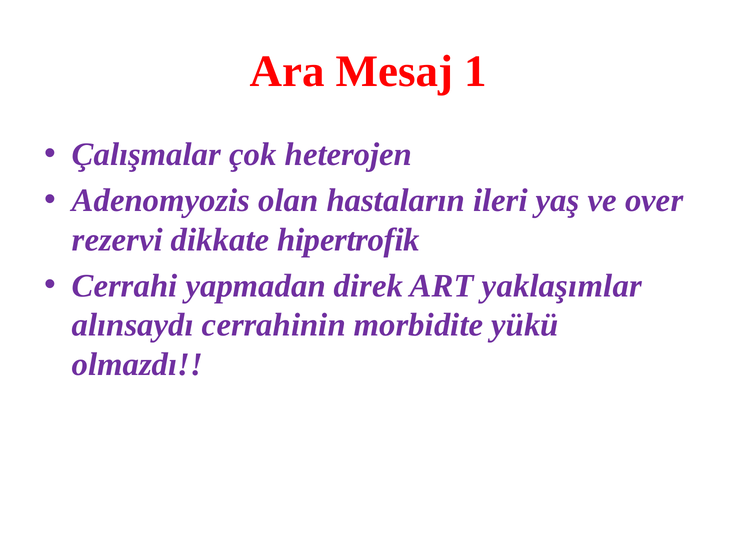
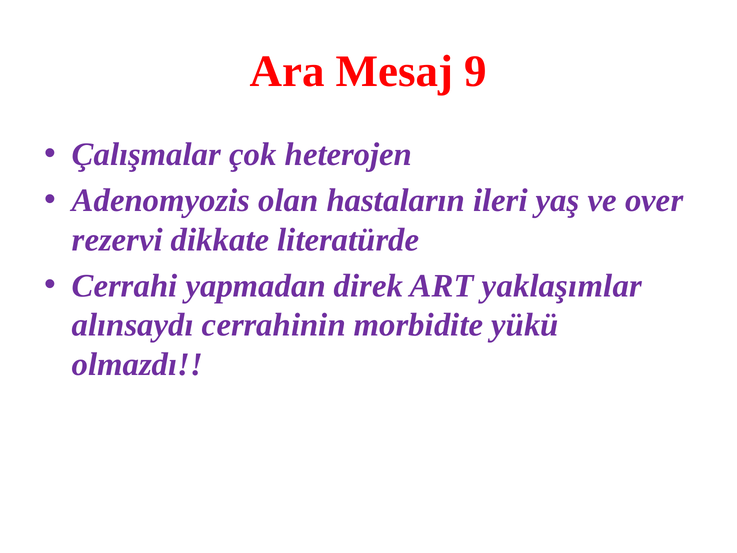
1: 1 -> 9 (476, 71)
hipertrofik: hipertrofik -> literatürde (348, 240)
